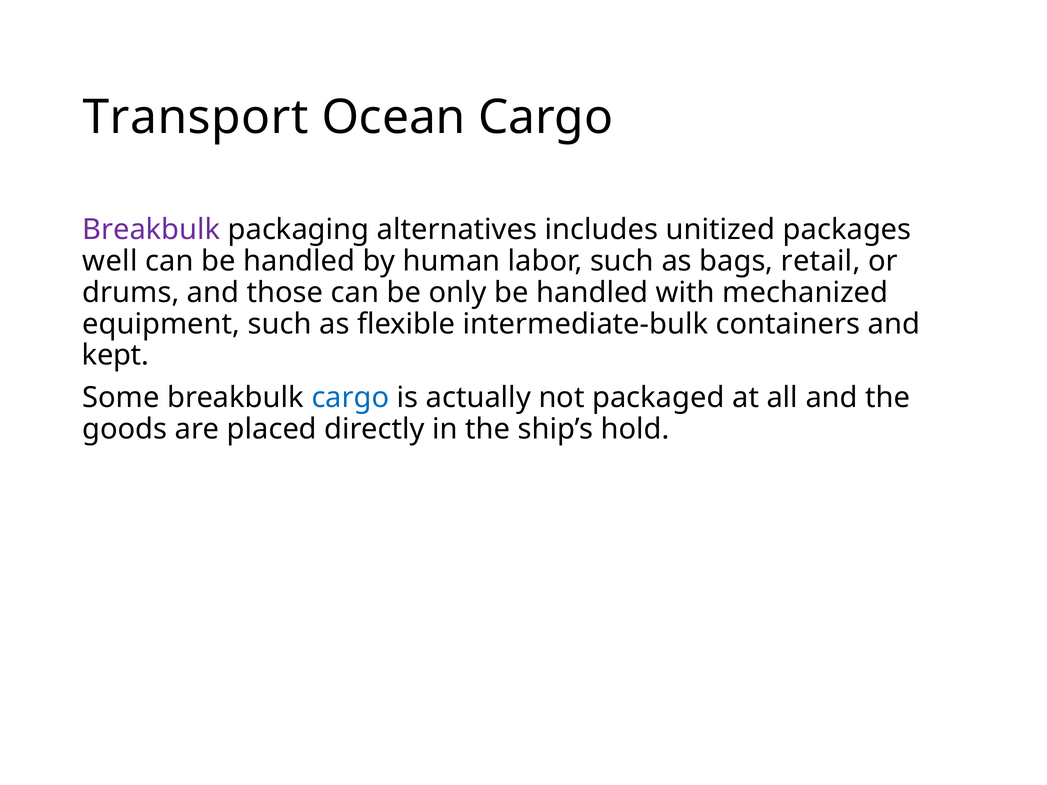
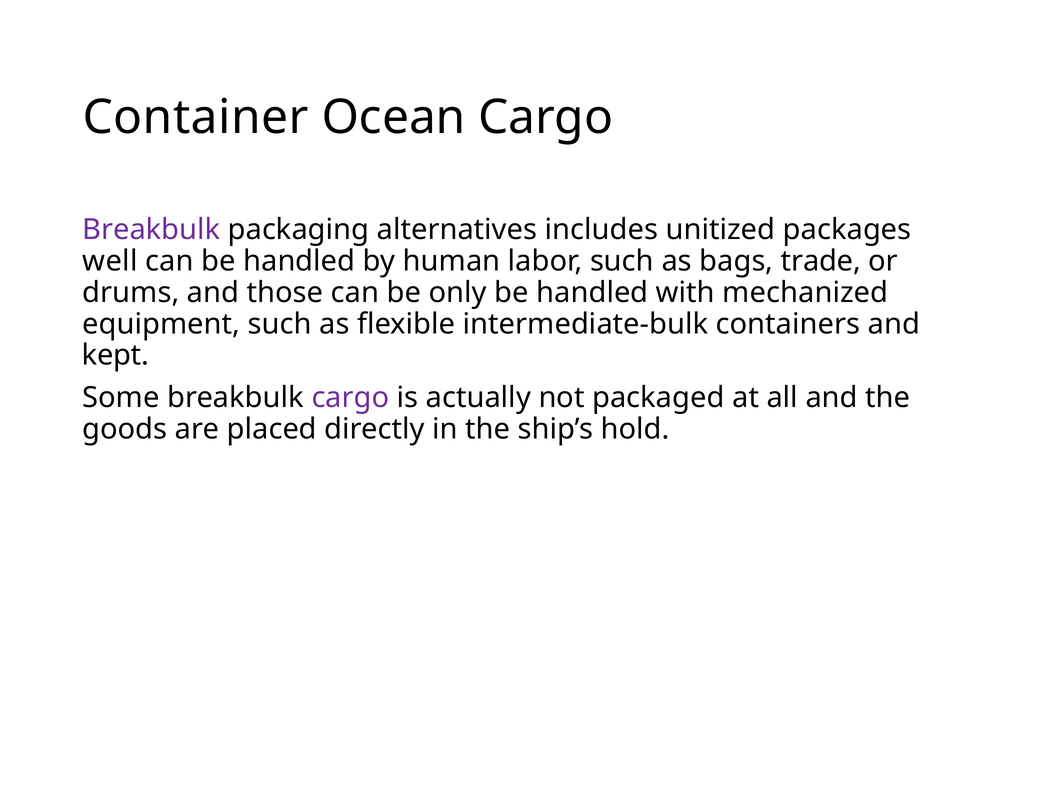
Transport: Transport -> Container (196, 117)
retail: retail -> trade (821, 261)
cargo colour: blue -> purple (350, 398)
